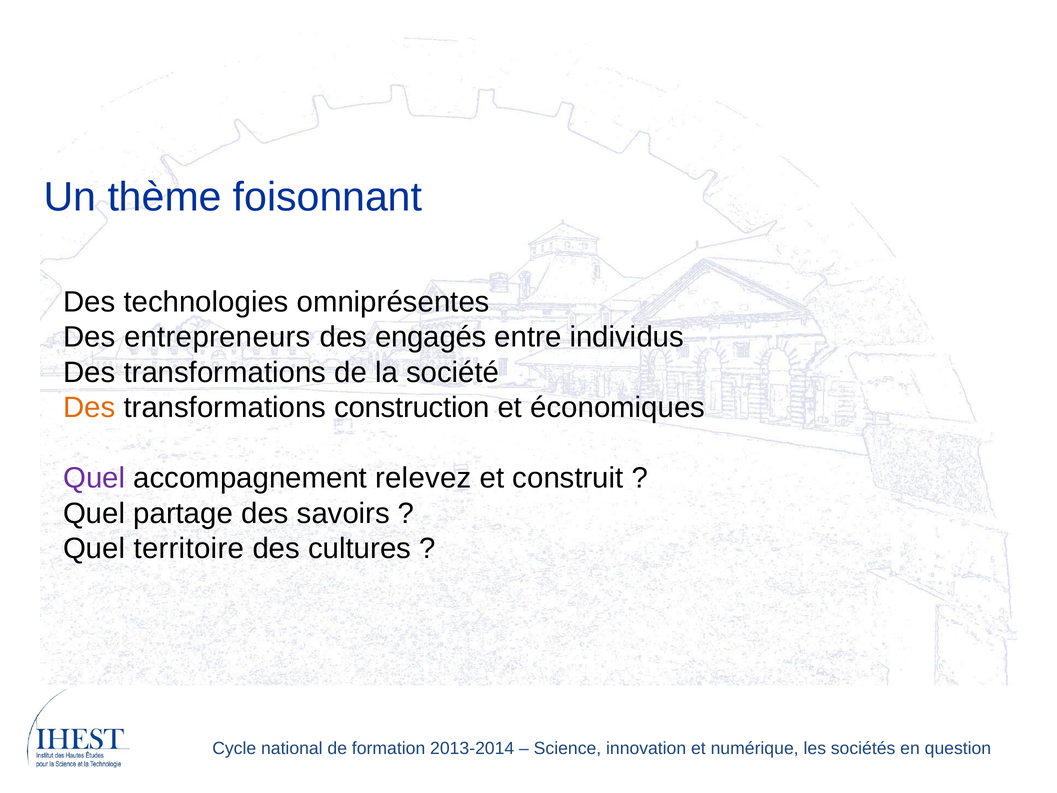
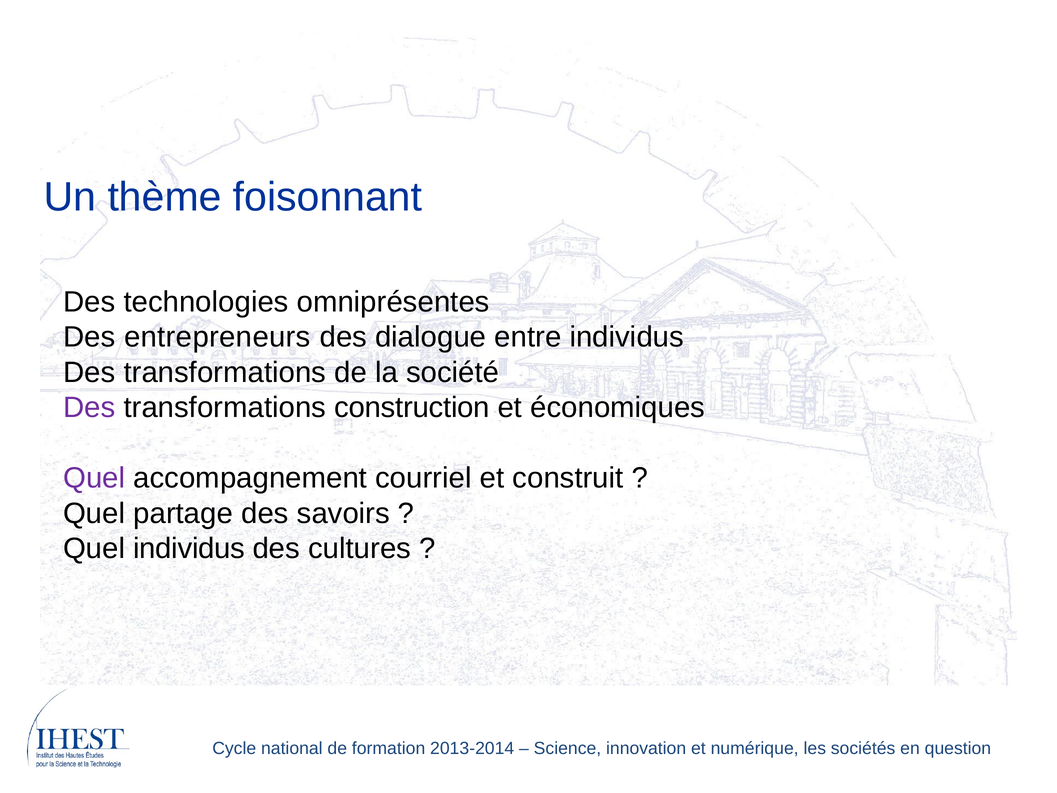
engagés: engagés -> dialogue (431, 337)
Des colour: orange -> purple (89, 408)
relevez: relevez -> courriel (423, 478)
Quel territoire: territoire -> individus (189, 549)
